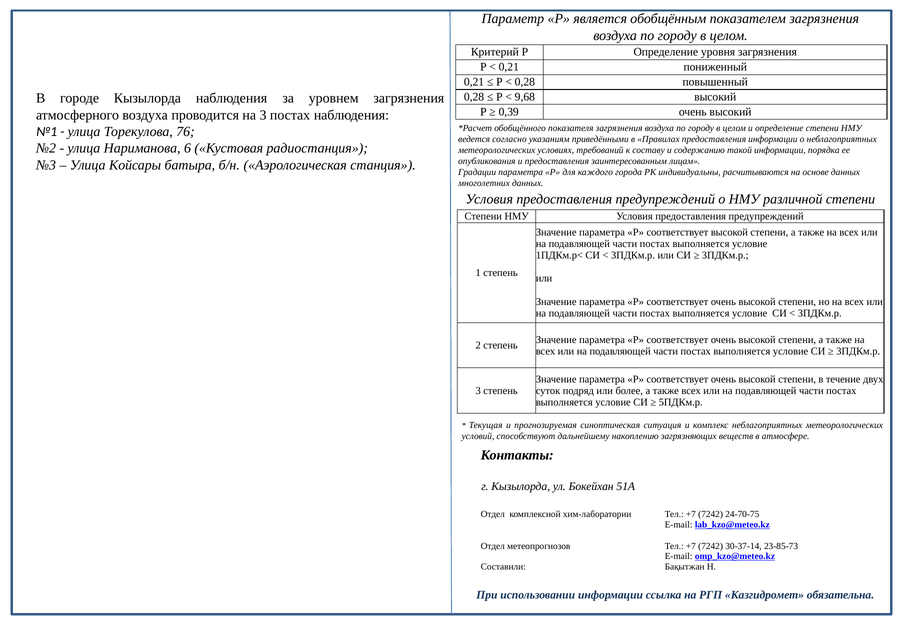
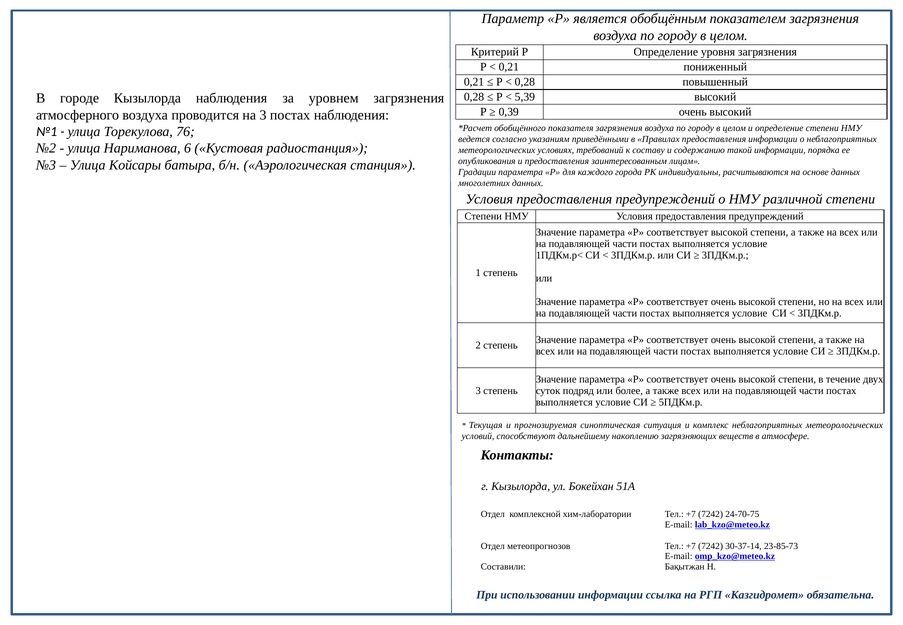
9,68: 9,68 -> 5,39 (525, 97)
